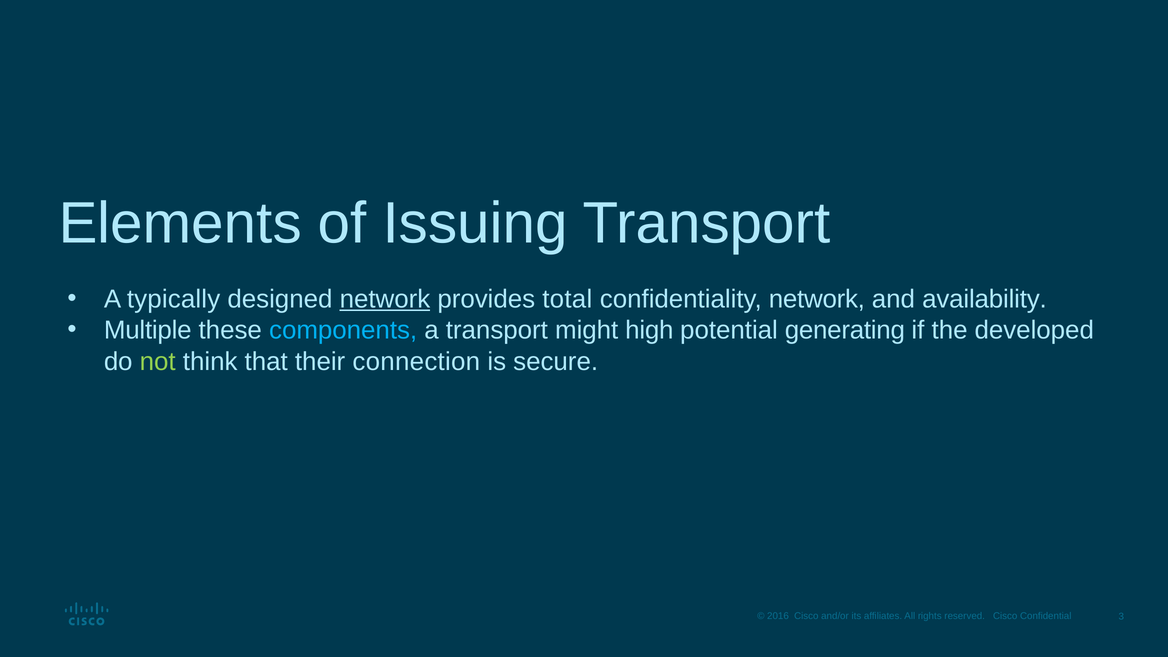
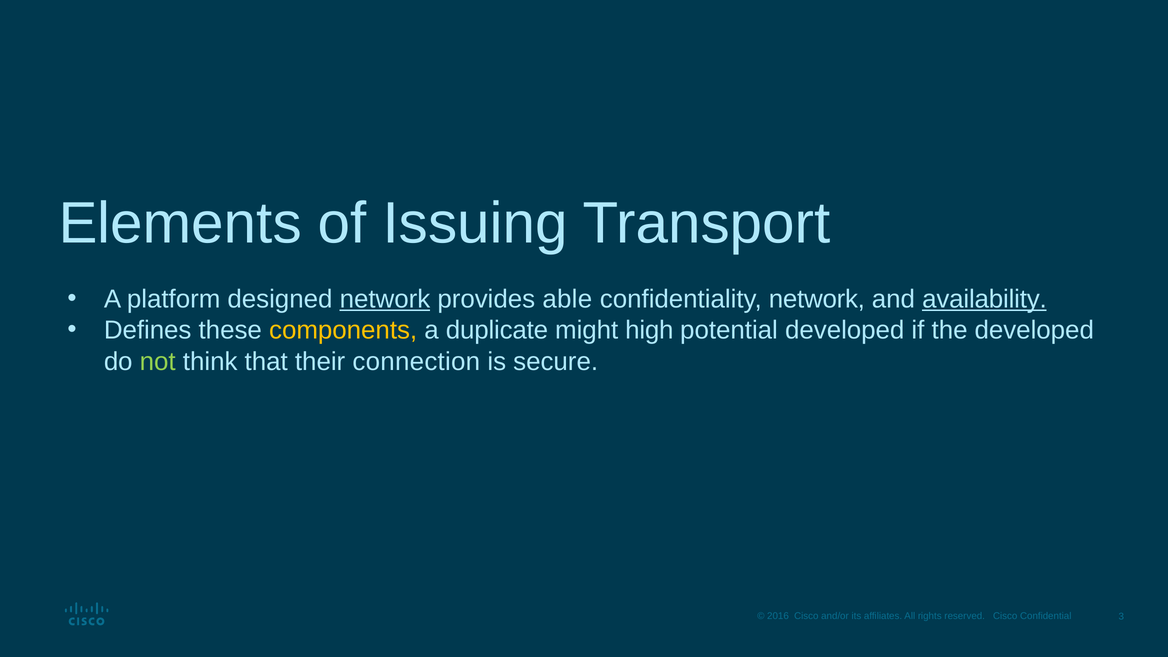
typically: typically -> platform (174, 299)
total: total -> able (567, 299)
availability underline: none -> present (984, 299)
Multiple: Multiple -> Defines (148, 330)
components colour: light blue -> yellow (343, 330)
a transport: transport -> duplicate (497, 330)
potential generating: generating -> developed (845, 330)
